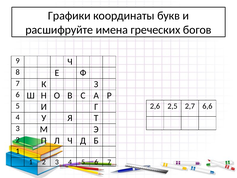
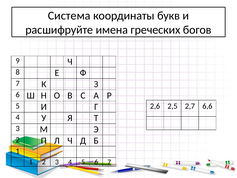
Графики: Графики -> Система (69, 16)
